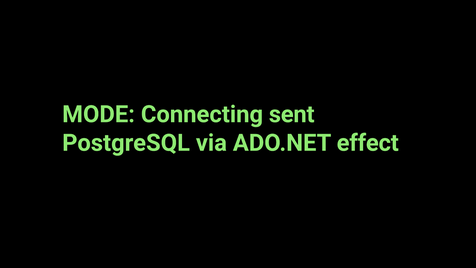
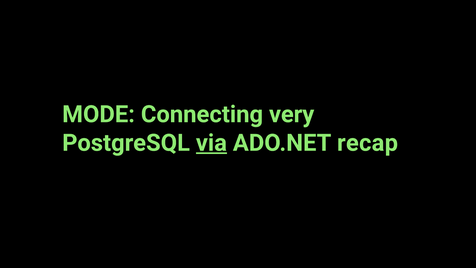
sent: sent -> very (292, 114)
via underline: none -> present (211, 143)
effect: effect -> recap (367, 143)
